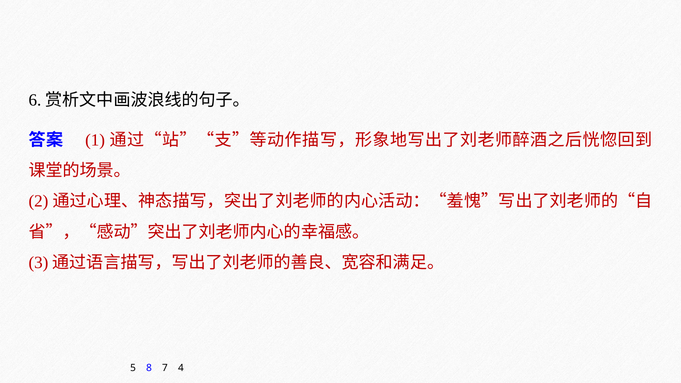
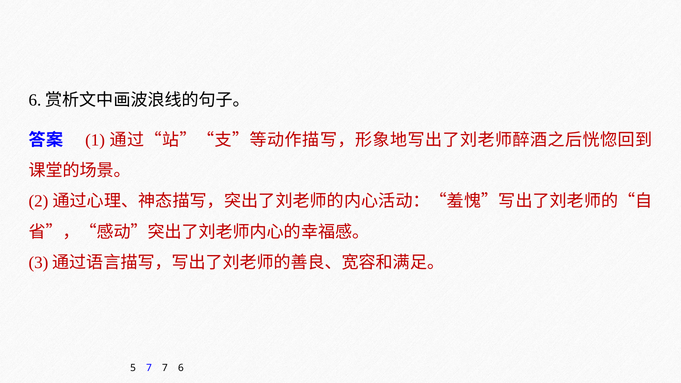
5 8: 8 -> 7 (149, 368)
4: 4 -> 6 (181, 368)
